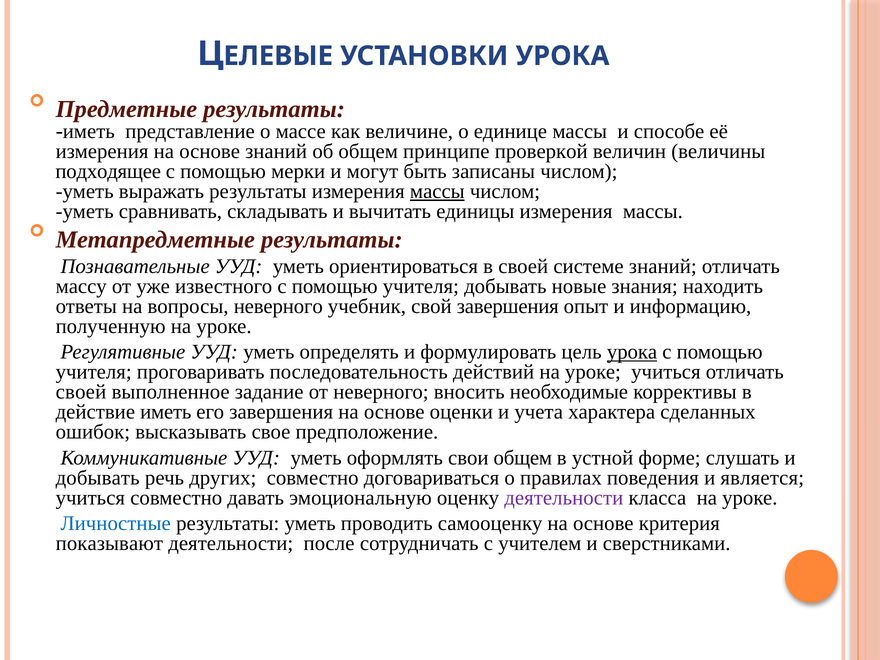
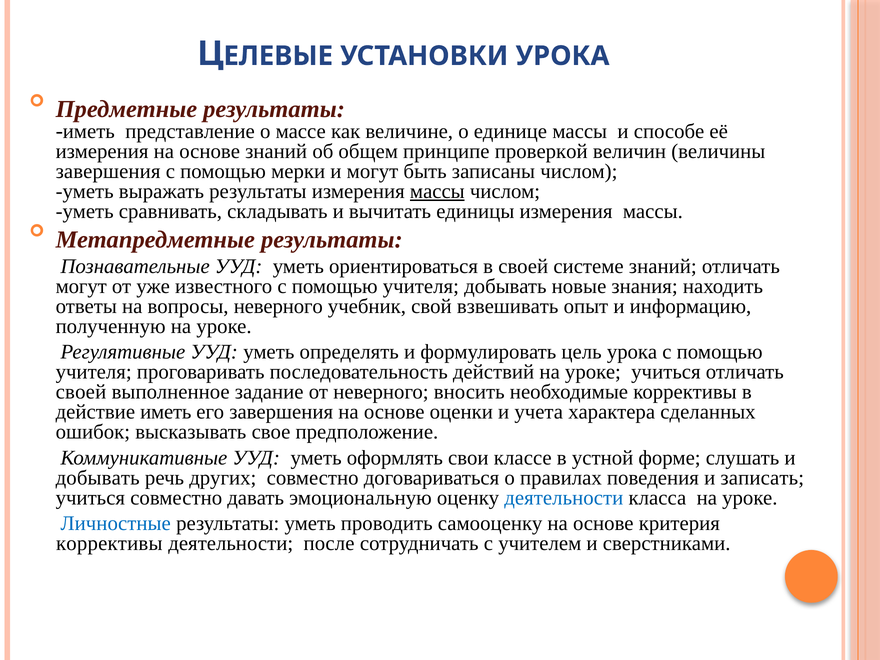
подходящее: подходящее -> завершения (108, 171)
массу: массу -> могут (81, 286)
свой завершения: завершения -> взвешивать (508, 306)
урока underline: present -> none (632, 352)
свои общем: общем -> классе (523, 458)
является: является -> записать (762, 478)
деятельности colour: purple -> blue (564, 498)
показывают: показывают -> коррективы (109, 543)
